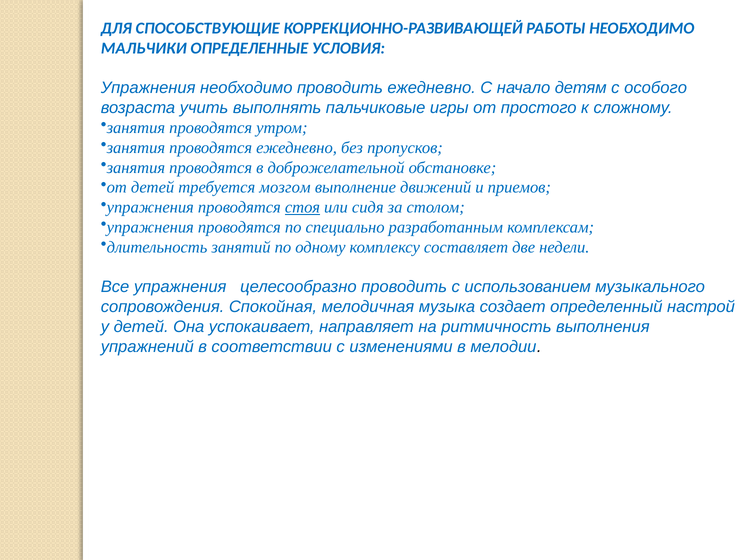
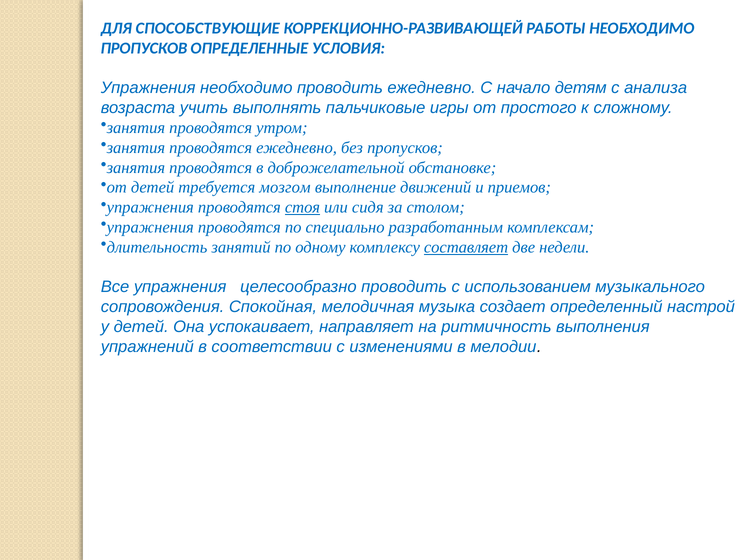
МАЛЬЧИКИ: МАЛЬЧИКИ -> ПРОПУСКОВ (144, 48)
особого: особого -> анализа (656, 88)
составляет underline: none -> present (466, 247)
